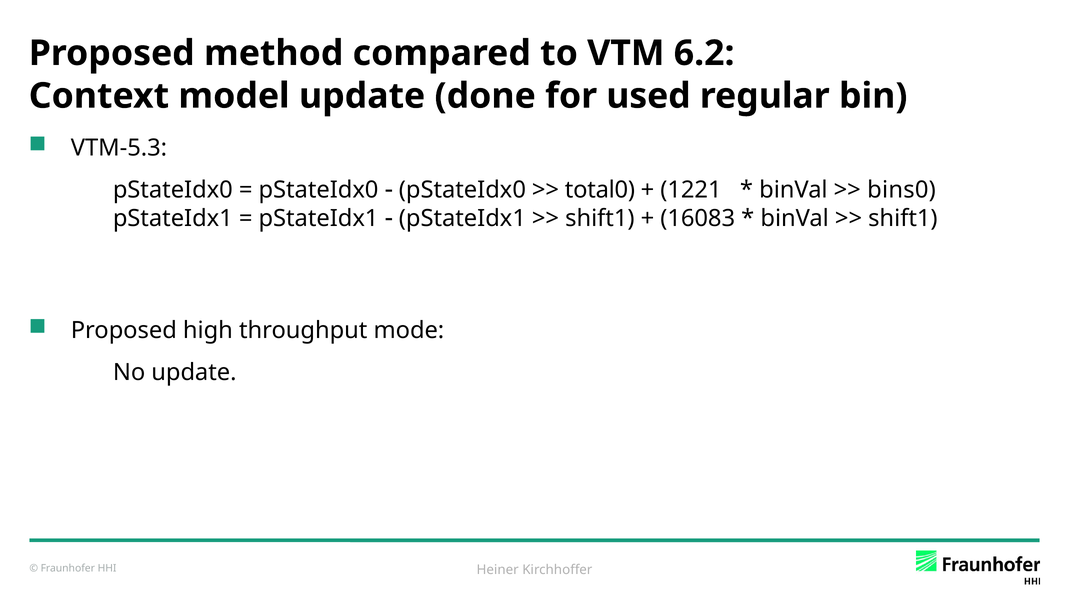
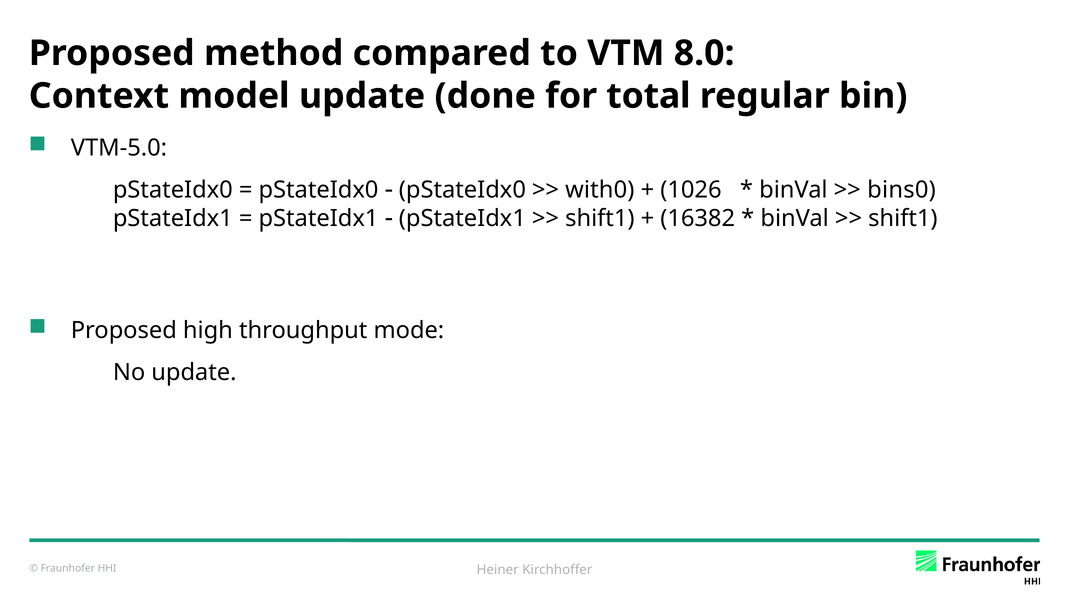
6.2: 6.2 -> 8.0 (704, 53)
used: used -> total (649, 96)
VTM-5.3: VTM-5.3 -> VTM-5.0 (119, 148)
total0: total0 -> with0 (600, 190)
1221: 1221 -> 1026 (691, 190)
16083: 16083 -> 16382 (698, 219)
